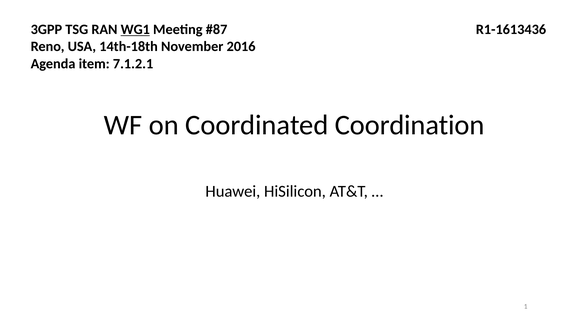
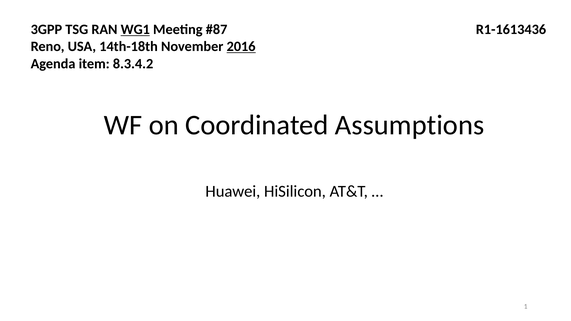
2016 underline: none -> present (241, 47)
7.1.2.1: 7.1.2.1 -> 8.3.4.2 (133, 64)
Coordination: Coordination -> Assumptions (410, 125)
